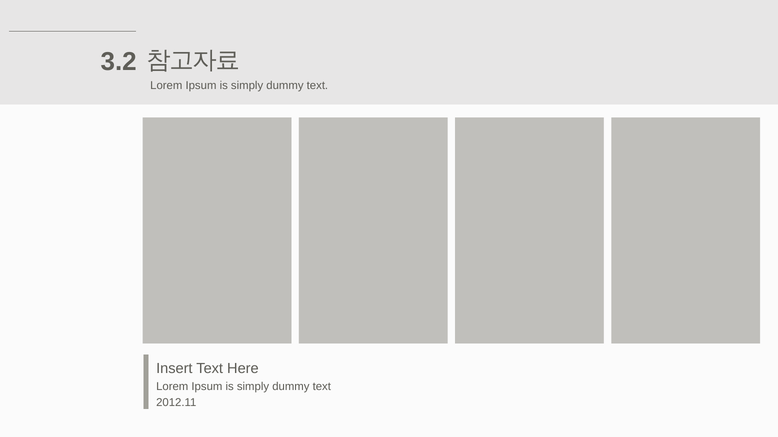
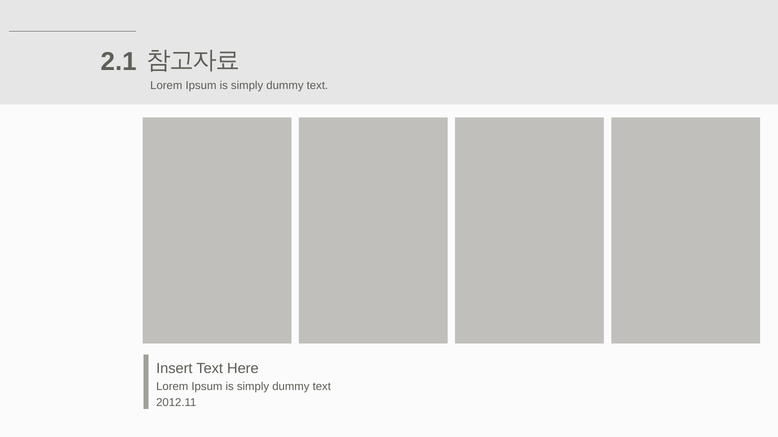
3.2: 3.2 -> 2.1 (119, 62)
